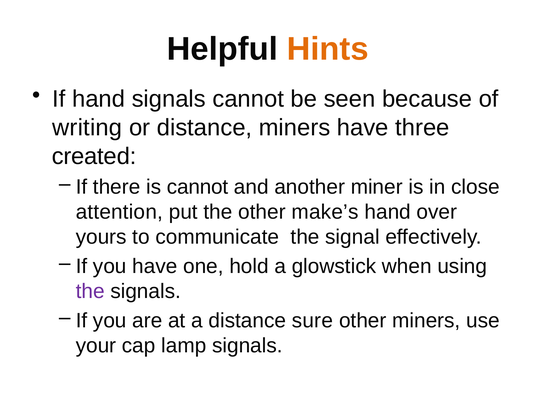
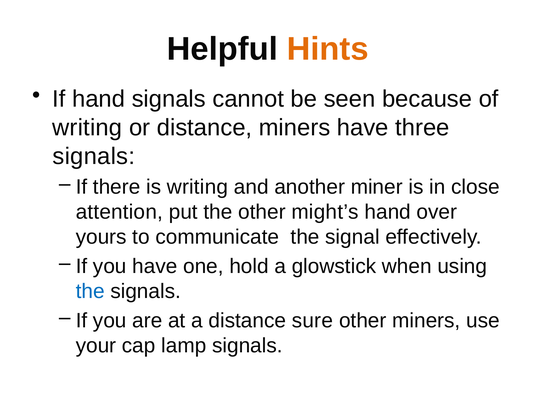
created: created -> signals (94, 156)
is cannot: cannot -> writing (197, 187)
make’s: make’s -> might’s (325, 212)
the colour: purple -> blue (90, 291)
